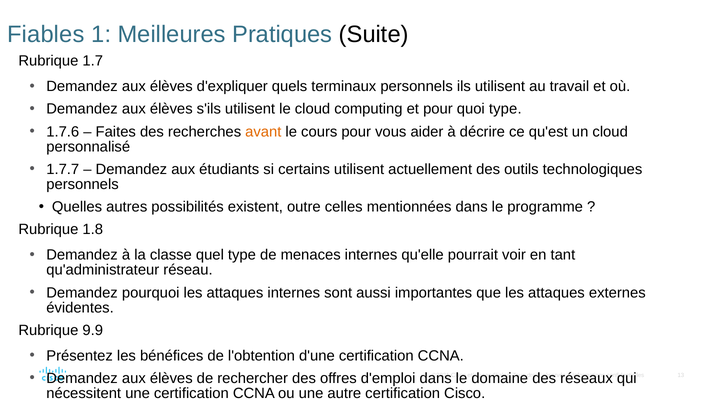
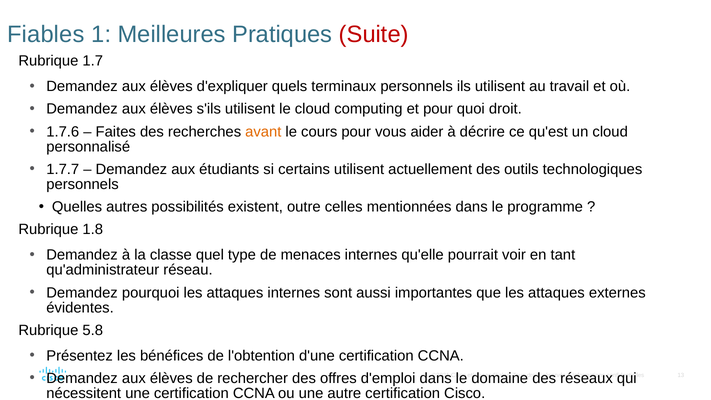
Suite colour: black -> red (374, 34)
quoi type: type -> droit (505, 109)
9.9: 9.9 -> 5.8 (93, 330)
